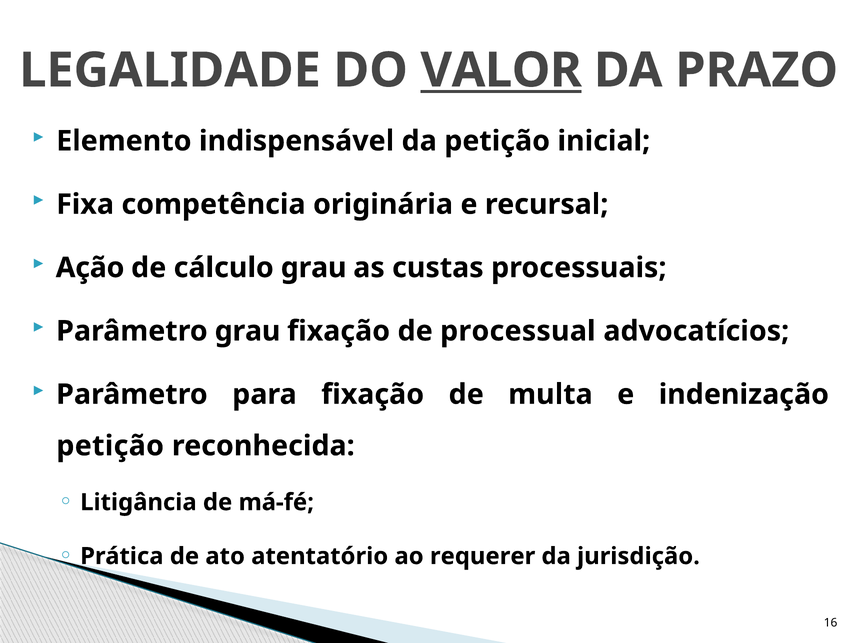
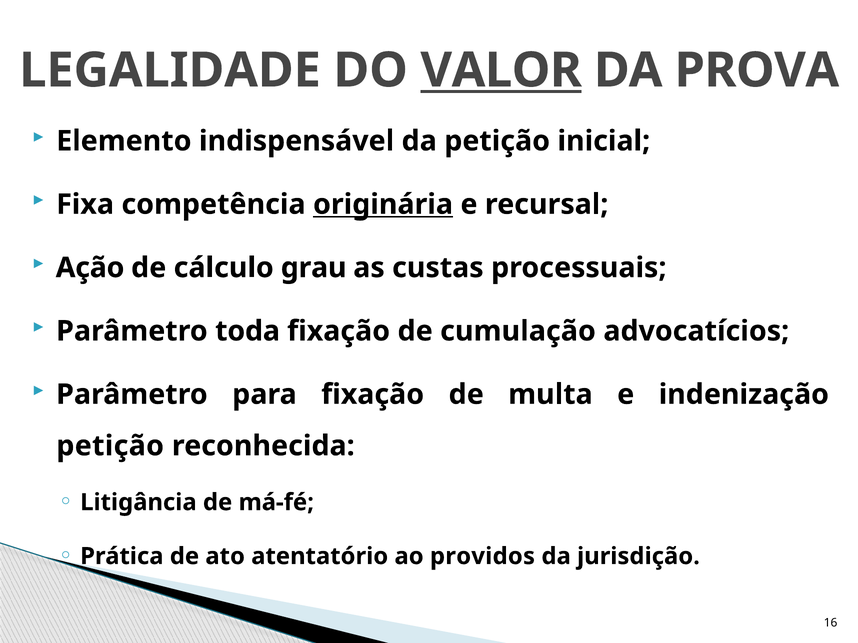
PRAZO: PRAZO -> PROVA (757, 70)
originária underline: none -> present (383, 205)
Parâmetro grau: grau -> toda (248, 331)
processual: processual -> cumulação (518, 331)
requerer: requerer -> providos (482, 557)
